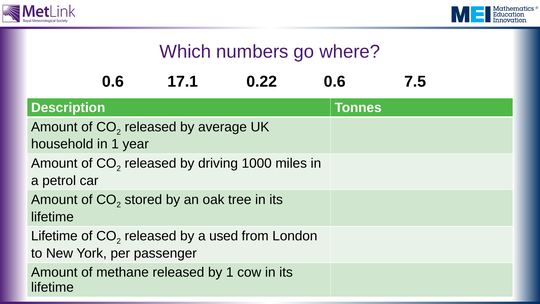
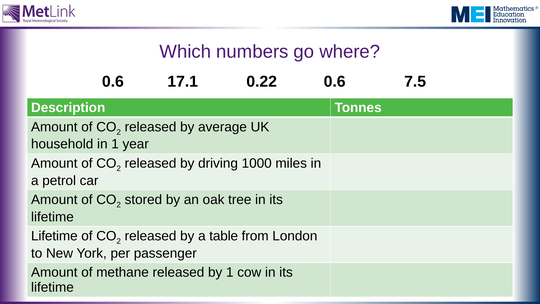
used: used -> table (224, 236)
